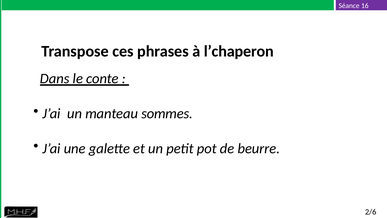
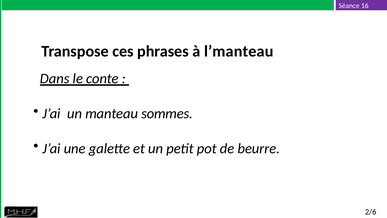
l’chaperon: l’chaperon -> l’manteau (239, 51)
